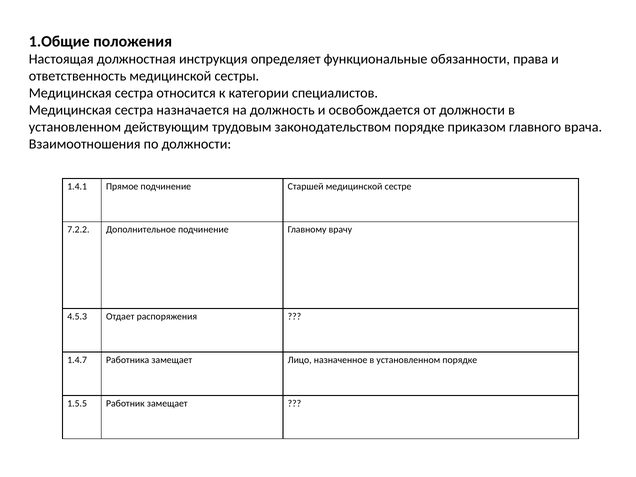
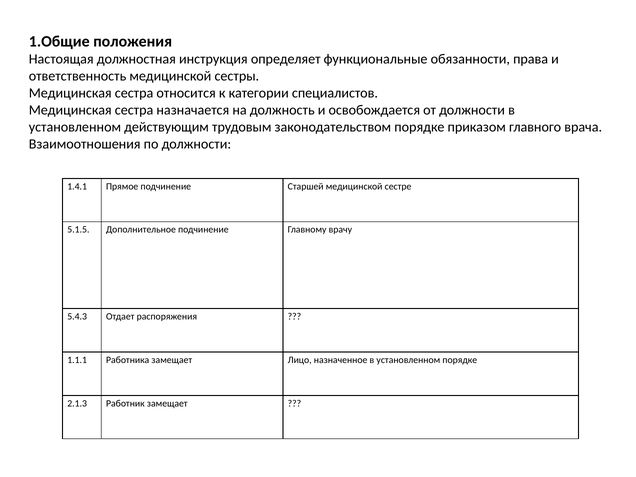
7.2.2: 7.2.2 -> 5.1.5 (78, 230)
4.5.3: 4.5.3 -> 5.4.3 (77, 317)
1.4.7: 1.4.7 -> 1.1.1 (77, 360)
1.5.5: 1.5.5 -> 2.1.3 (77, 403)
